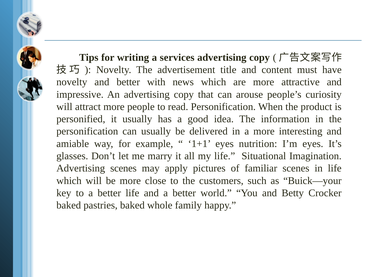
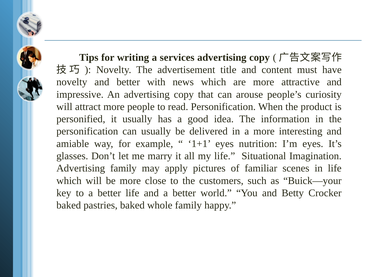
Advertising scenes: scenes -> family (123, 169)
